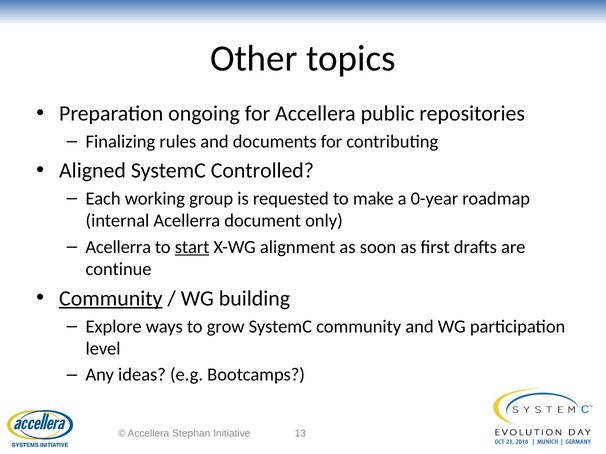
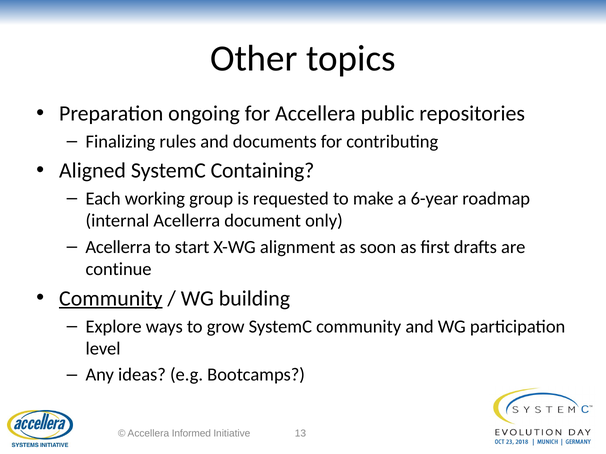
Controlled: Controlled -> Containing (262, 171)
0-year: 0-year -> 6-year (434, 199)
start underline: present -> none (192, 247)
Stephan: Stephan -> Informed (191, 434)
